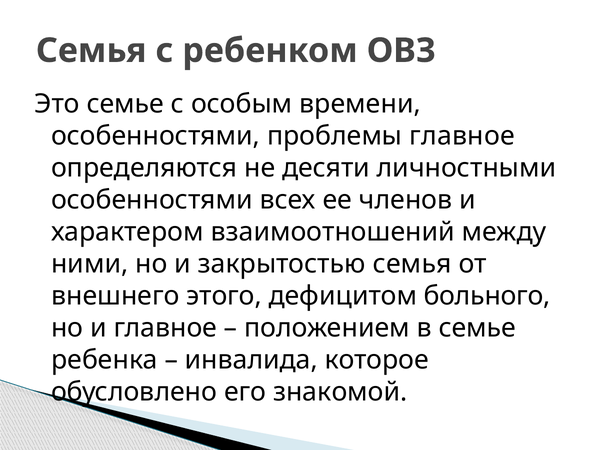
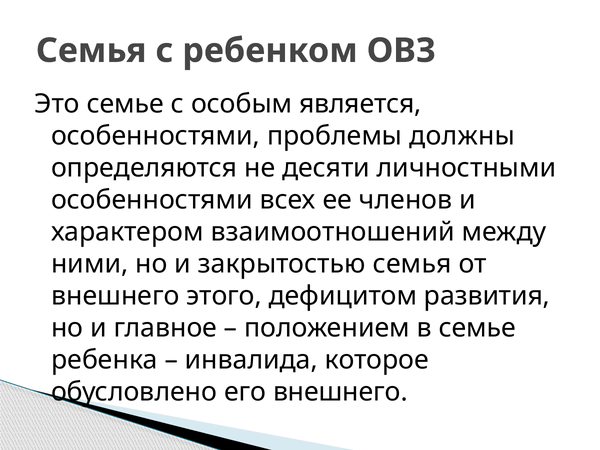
времени: времени -> является (360, 104)
проблемы главное: главное -> должны (462, 136)
больного: больного -> развития (487, 296)
его знакомой: знакомой -> внешнего (340, 392)
